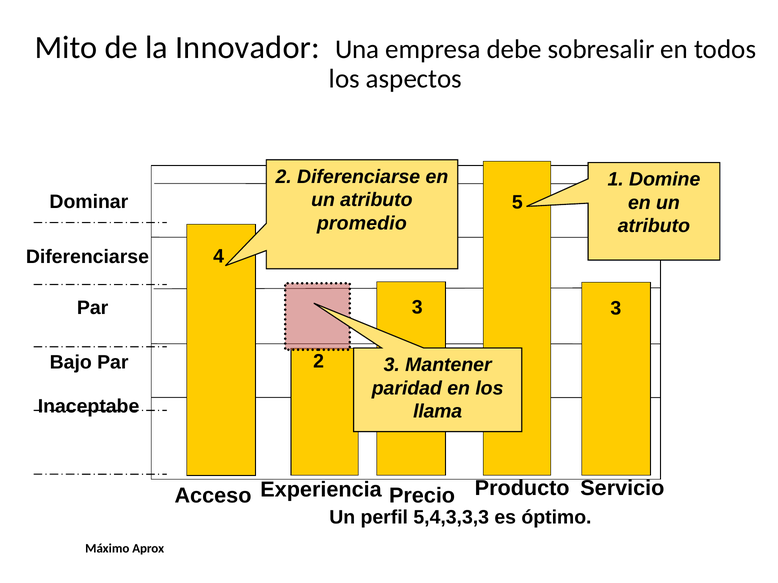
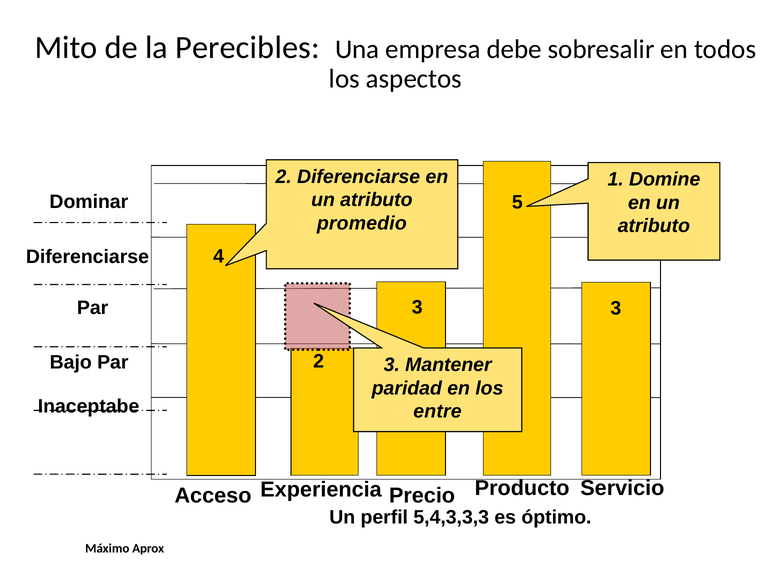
Innovador: Innovador -> Perecibles (248, 48)
llama: llama -> entre (438, 412)
